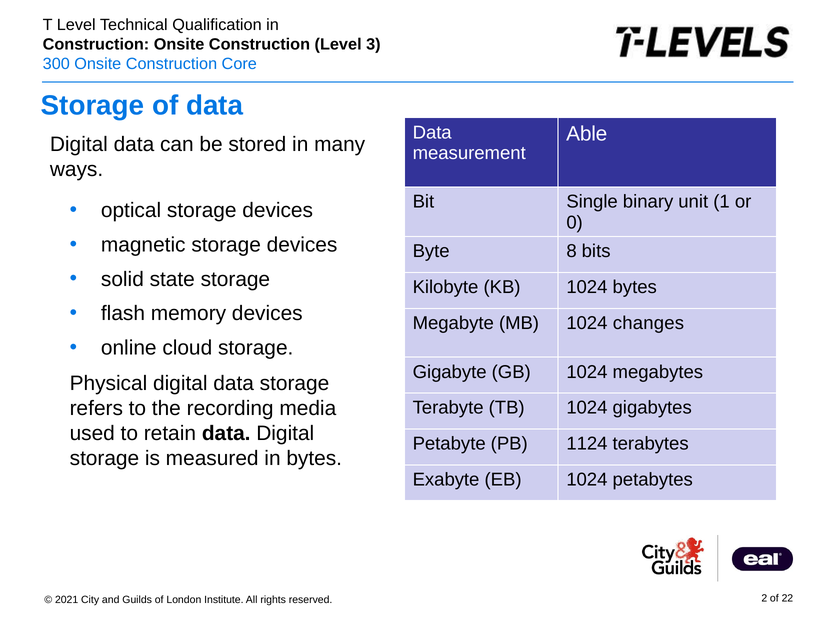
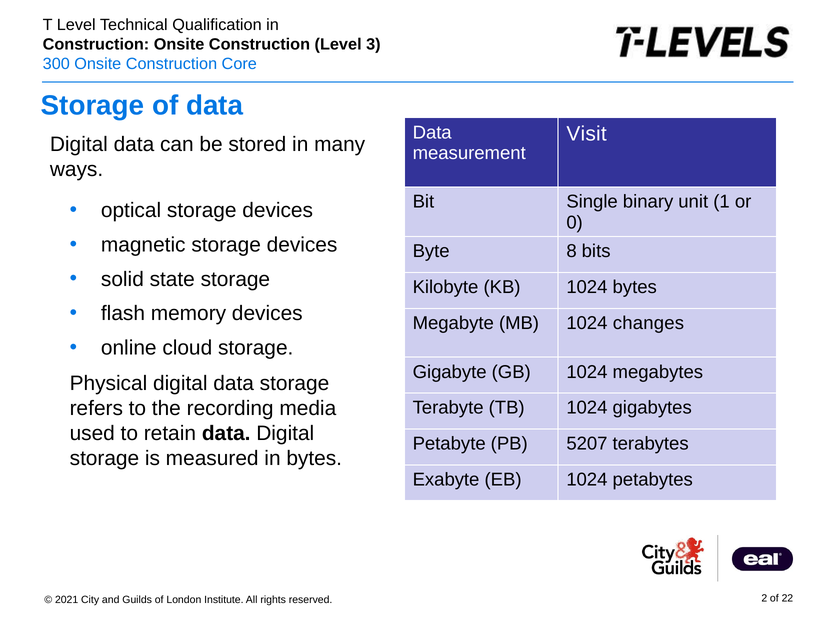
Able: Able -> Visit (587, 134)
1124: 1124 -> 5207 (587, 444)
